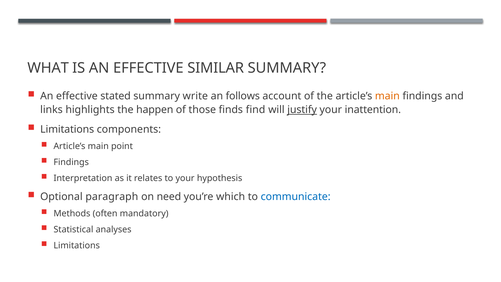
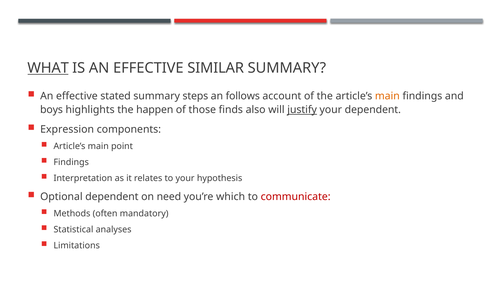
WHAT underline: none -> present (48, 68)
write: write -> steps (195, 96)
links: links -> boys (52, 110)
find: find -> also (256, 110)
your inattention: inattention -> dependent (373, 110)
Limitations: Limitations -> Expression (67, 129)
Optional paragraph: paragraph -> dependent (112, 197)
communicate colour: blue -> red (296, 197)
